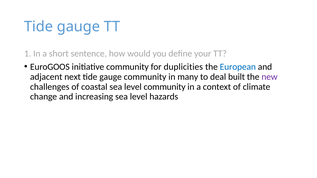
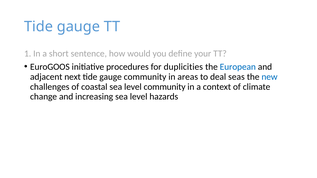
initiative community: community -> procedures (127, 67)
many: many -> areas (188, 77)
built: built -> seas (236, 77)
new colour: purple -> blue (270, 77)
